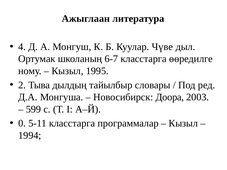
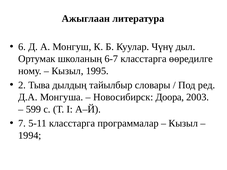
4: 4 -> 6 (22, 47)
Чүве: Чүве -> Чүнү (162, 47)
0: 0 -> 7 (22, 123)
